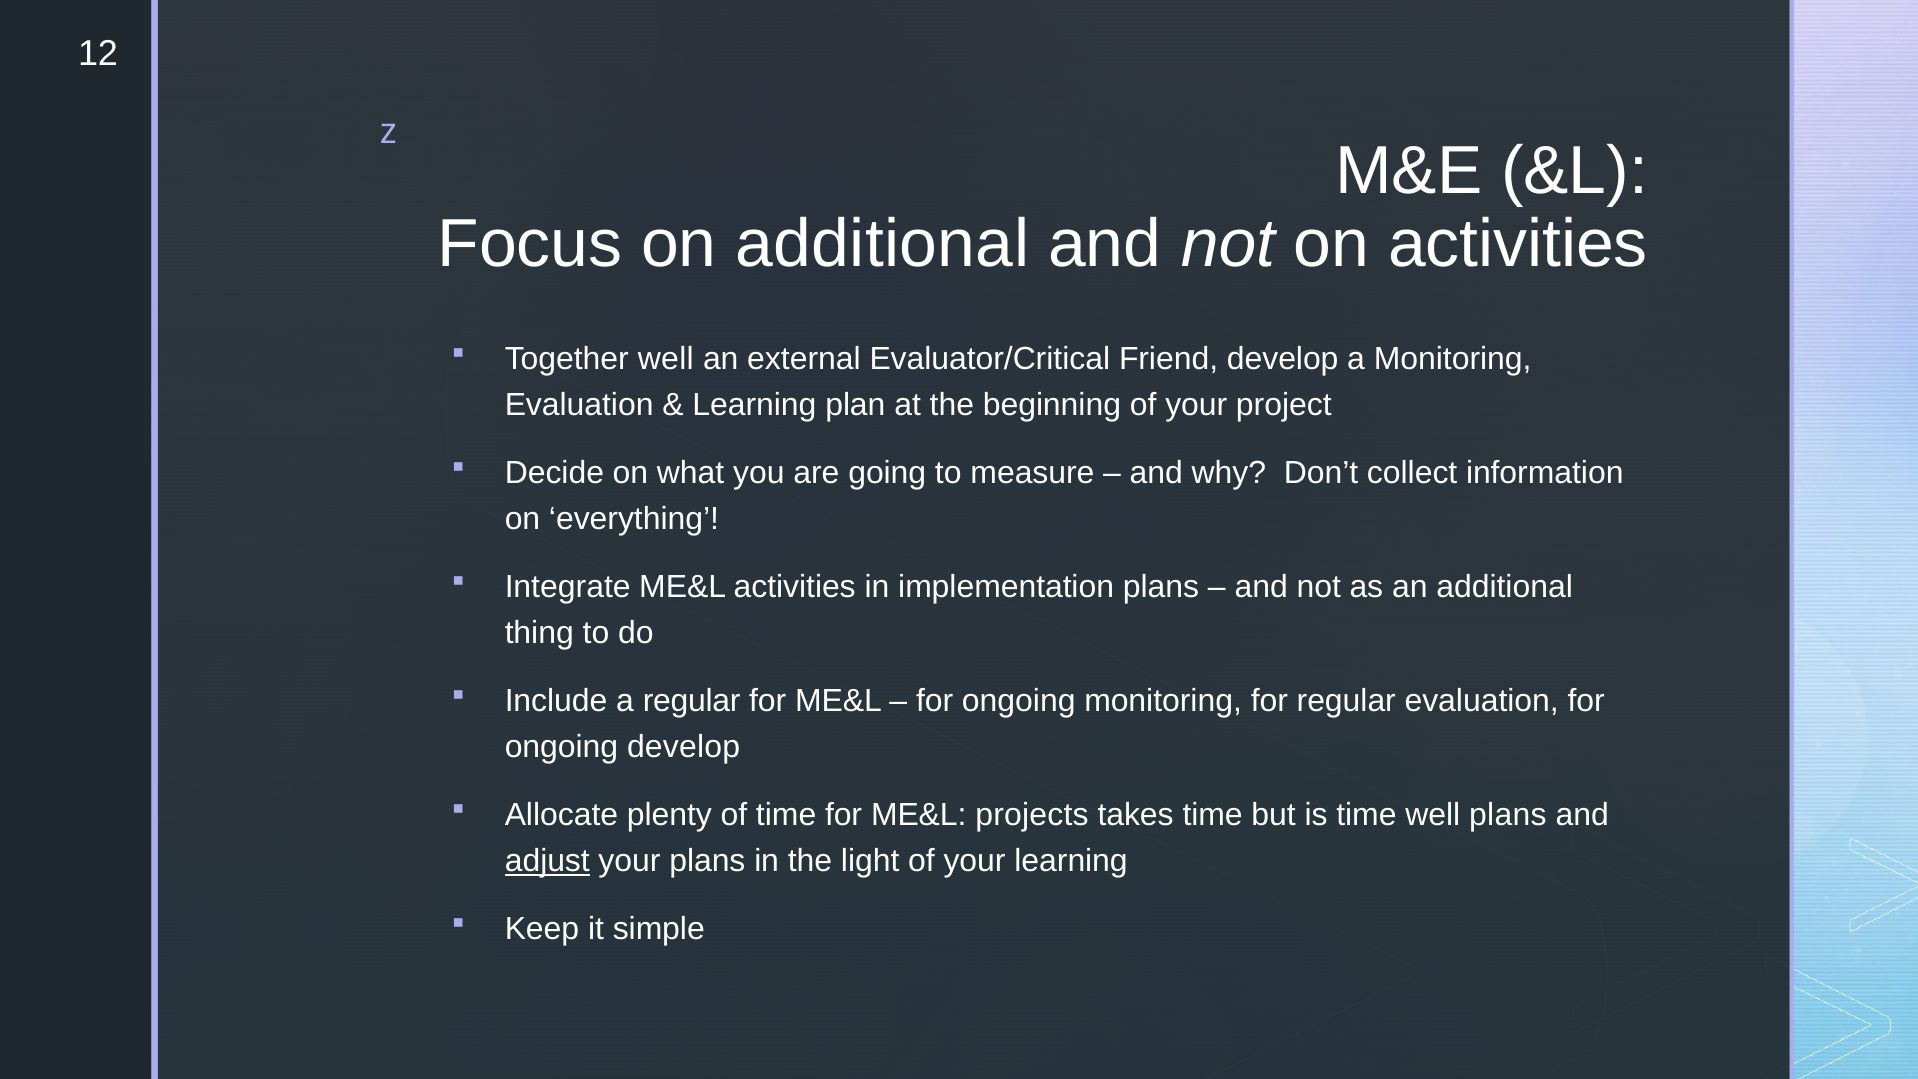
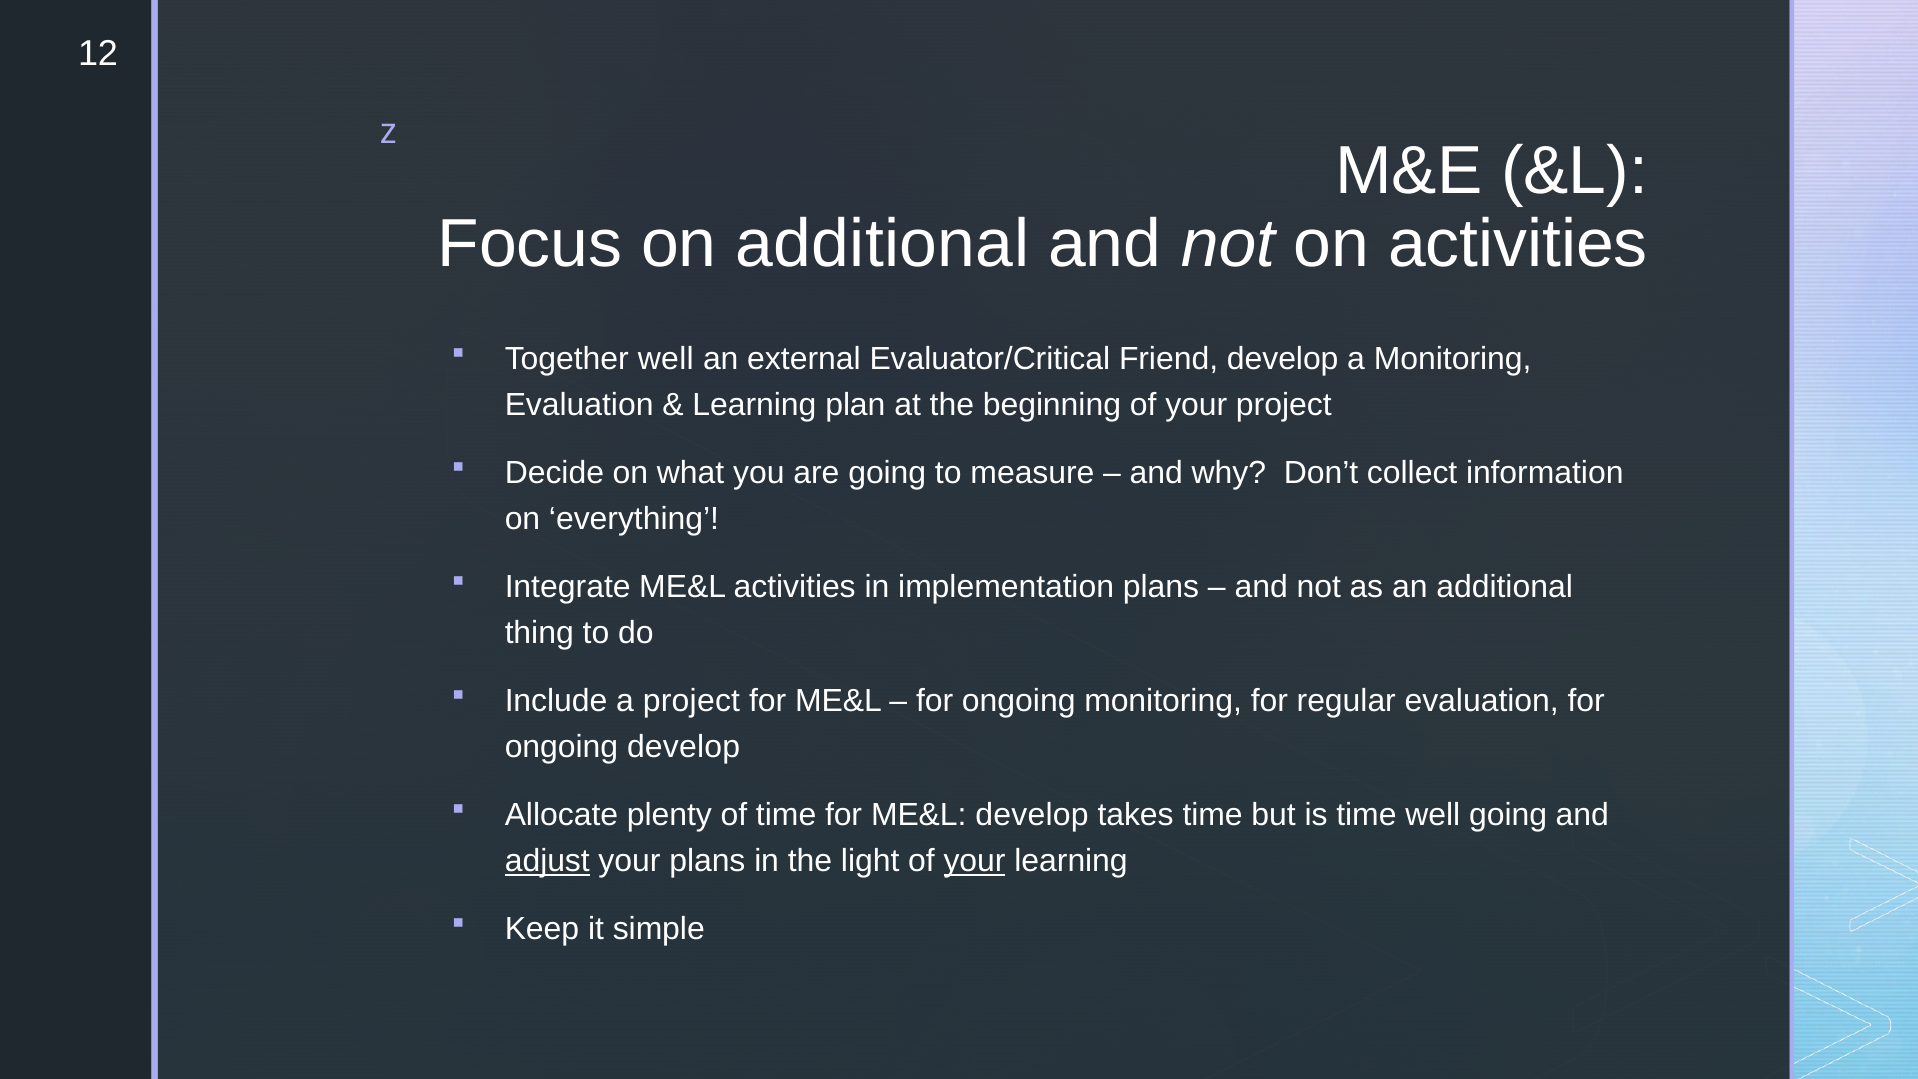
a regular: regular -> project (691, 701)
ME&L projects: projects -> develop (1032, 815)
well plans: plans -> going (1508, 815)
your underline: none -> present (975, 861)
